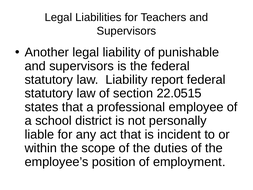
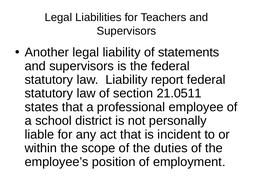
punishable: punishable -> statements (189, 52)
22.0515: 22.0515 -> 21.0511 (179, 93)
